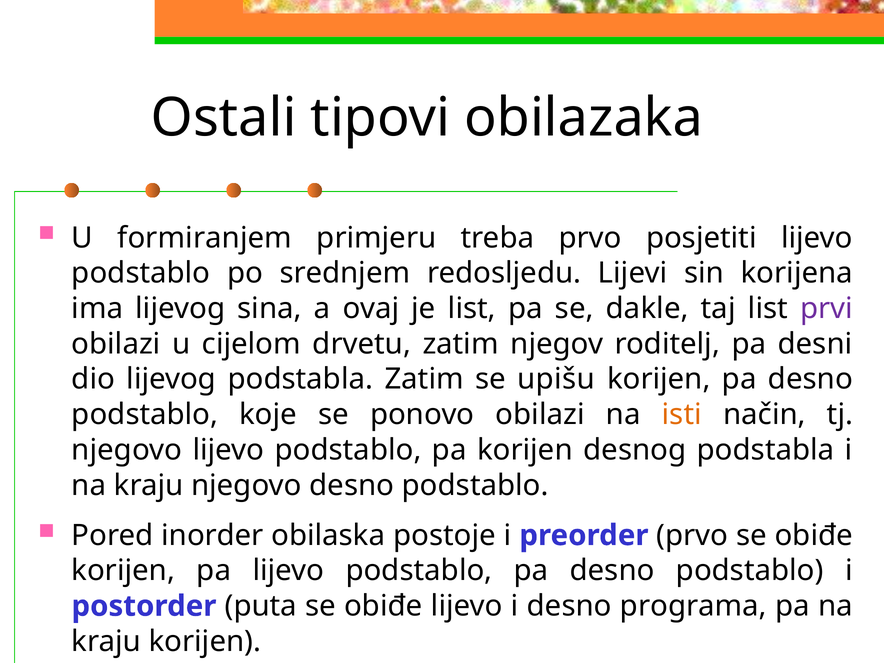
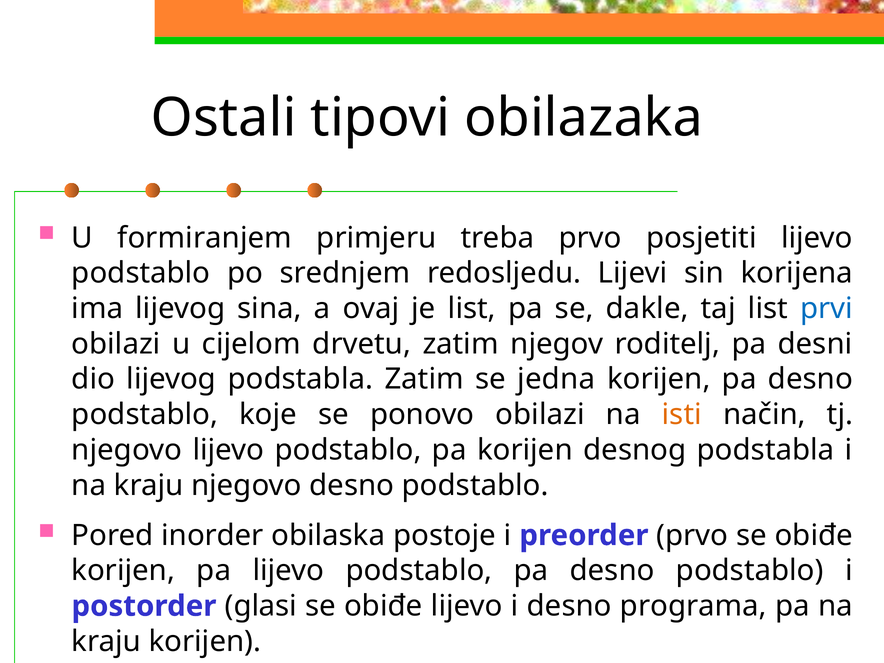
prvi colour: purple -> blue (827, 309)
upišu: upišu -> jedna (556, 379)
puta: puta -> glasi (261, 606)
